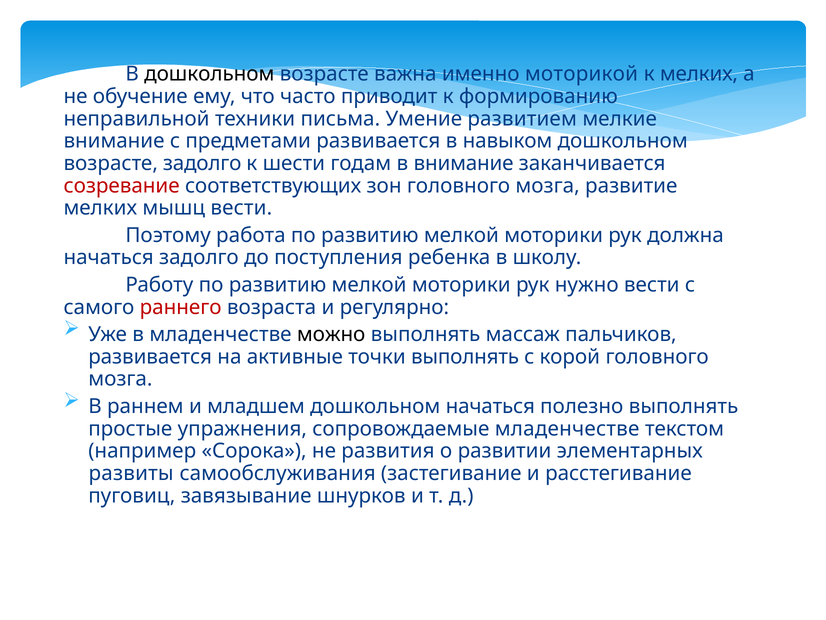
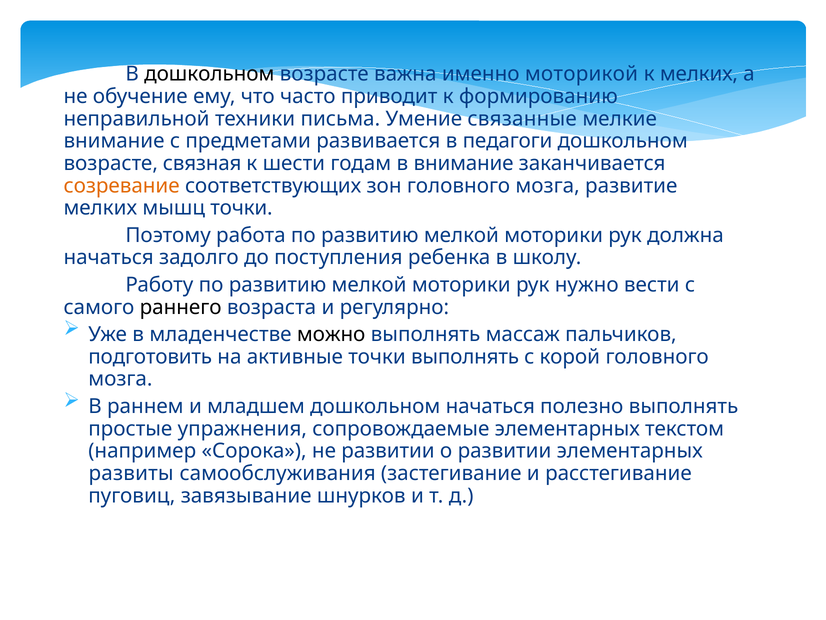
развитием: развитием -> связанные (522, 119)
навыком: навыком -> педагоги (508, 141)
возрасте задолго: задолго -> связная (202, 163)
созревание colour: red -> orange (122, 186)
мышц вести: вести -> точки (241, 208)
раннего colour: red -> black (181, 307)
развивается: развивается -> подготовить (150, 357)
сопровождаемые младенчестве: младенчестве -> элементарных (567, 428)
не развития: развития -> развитии (388, 451)
